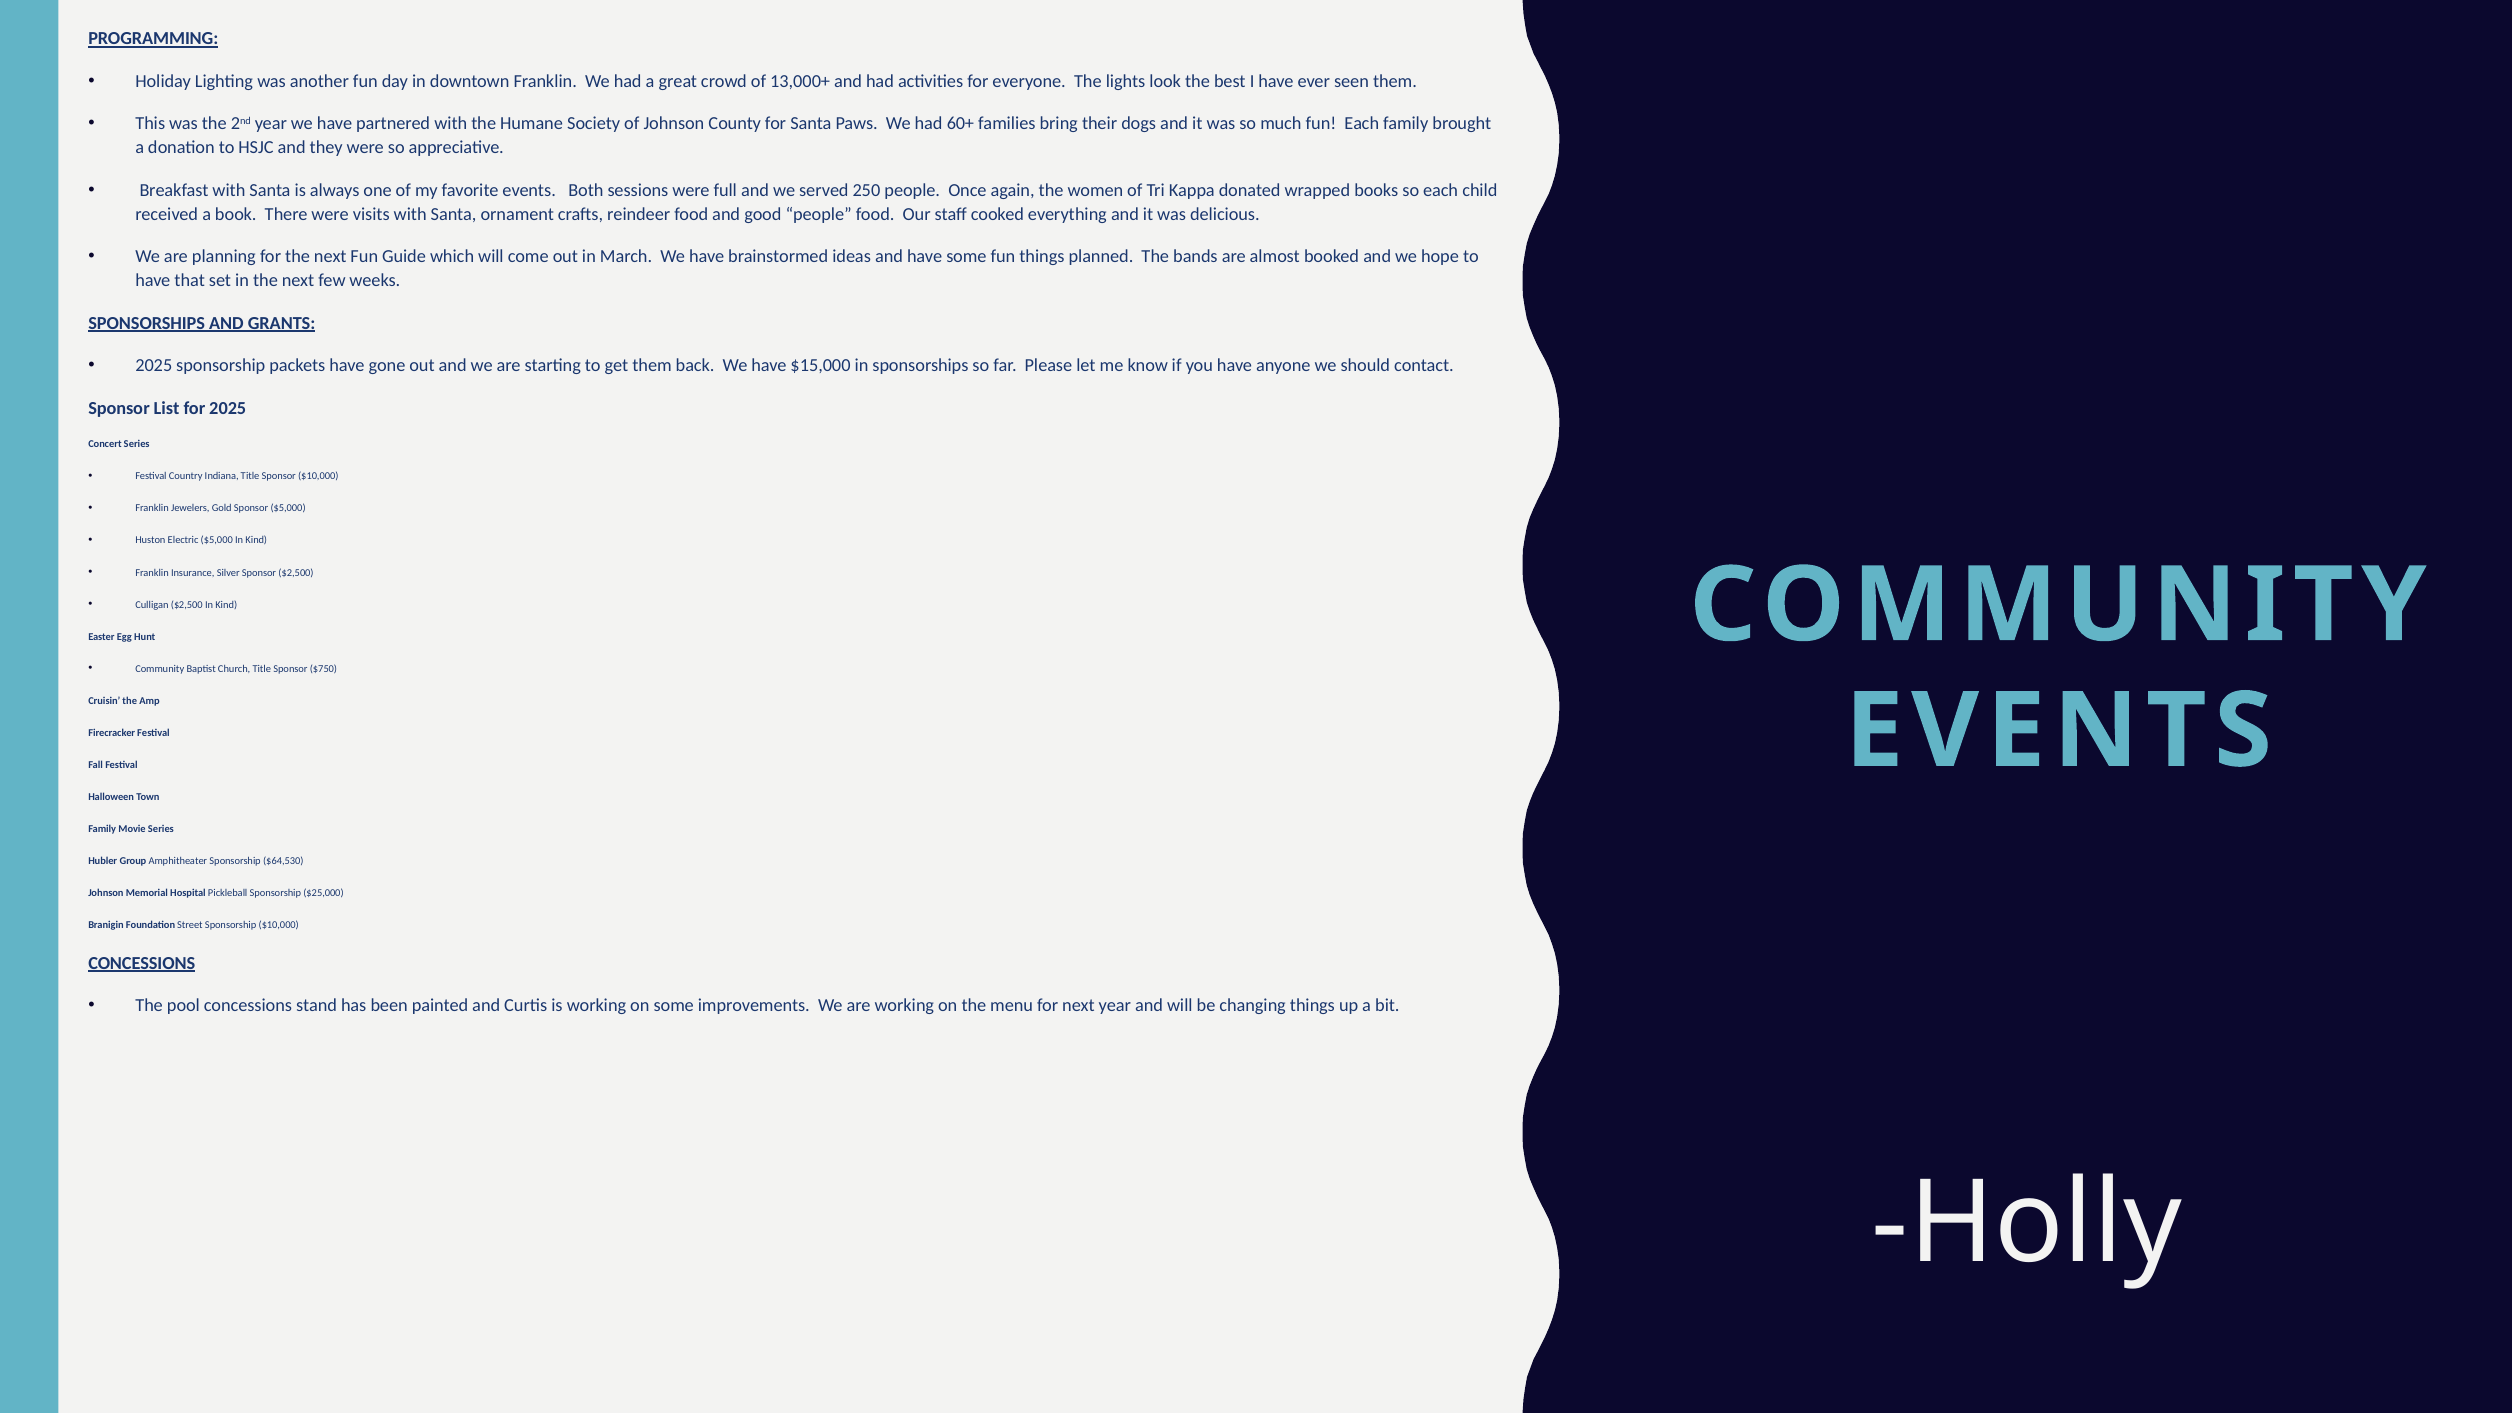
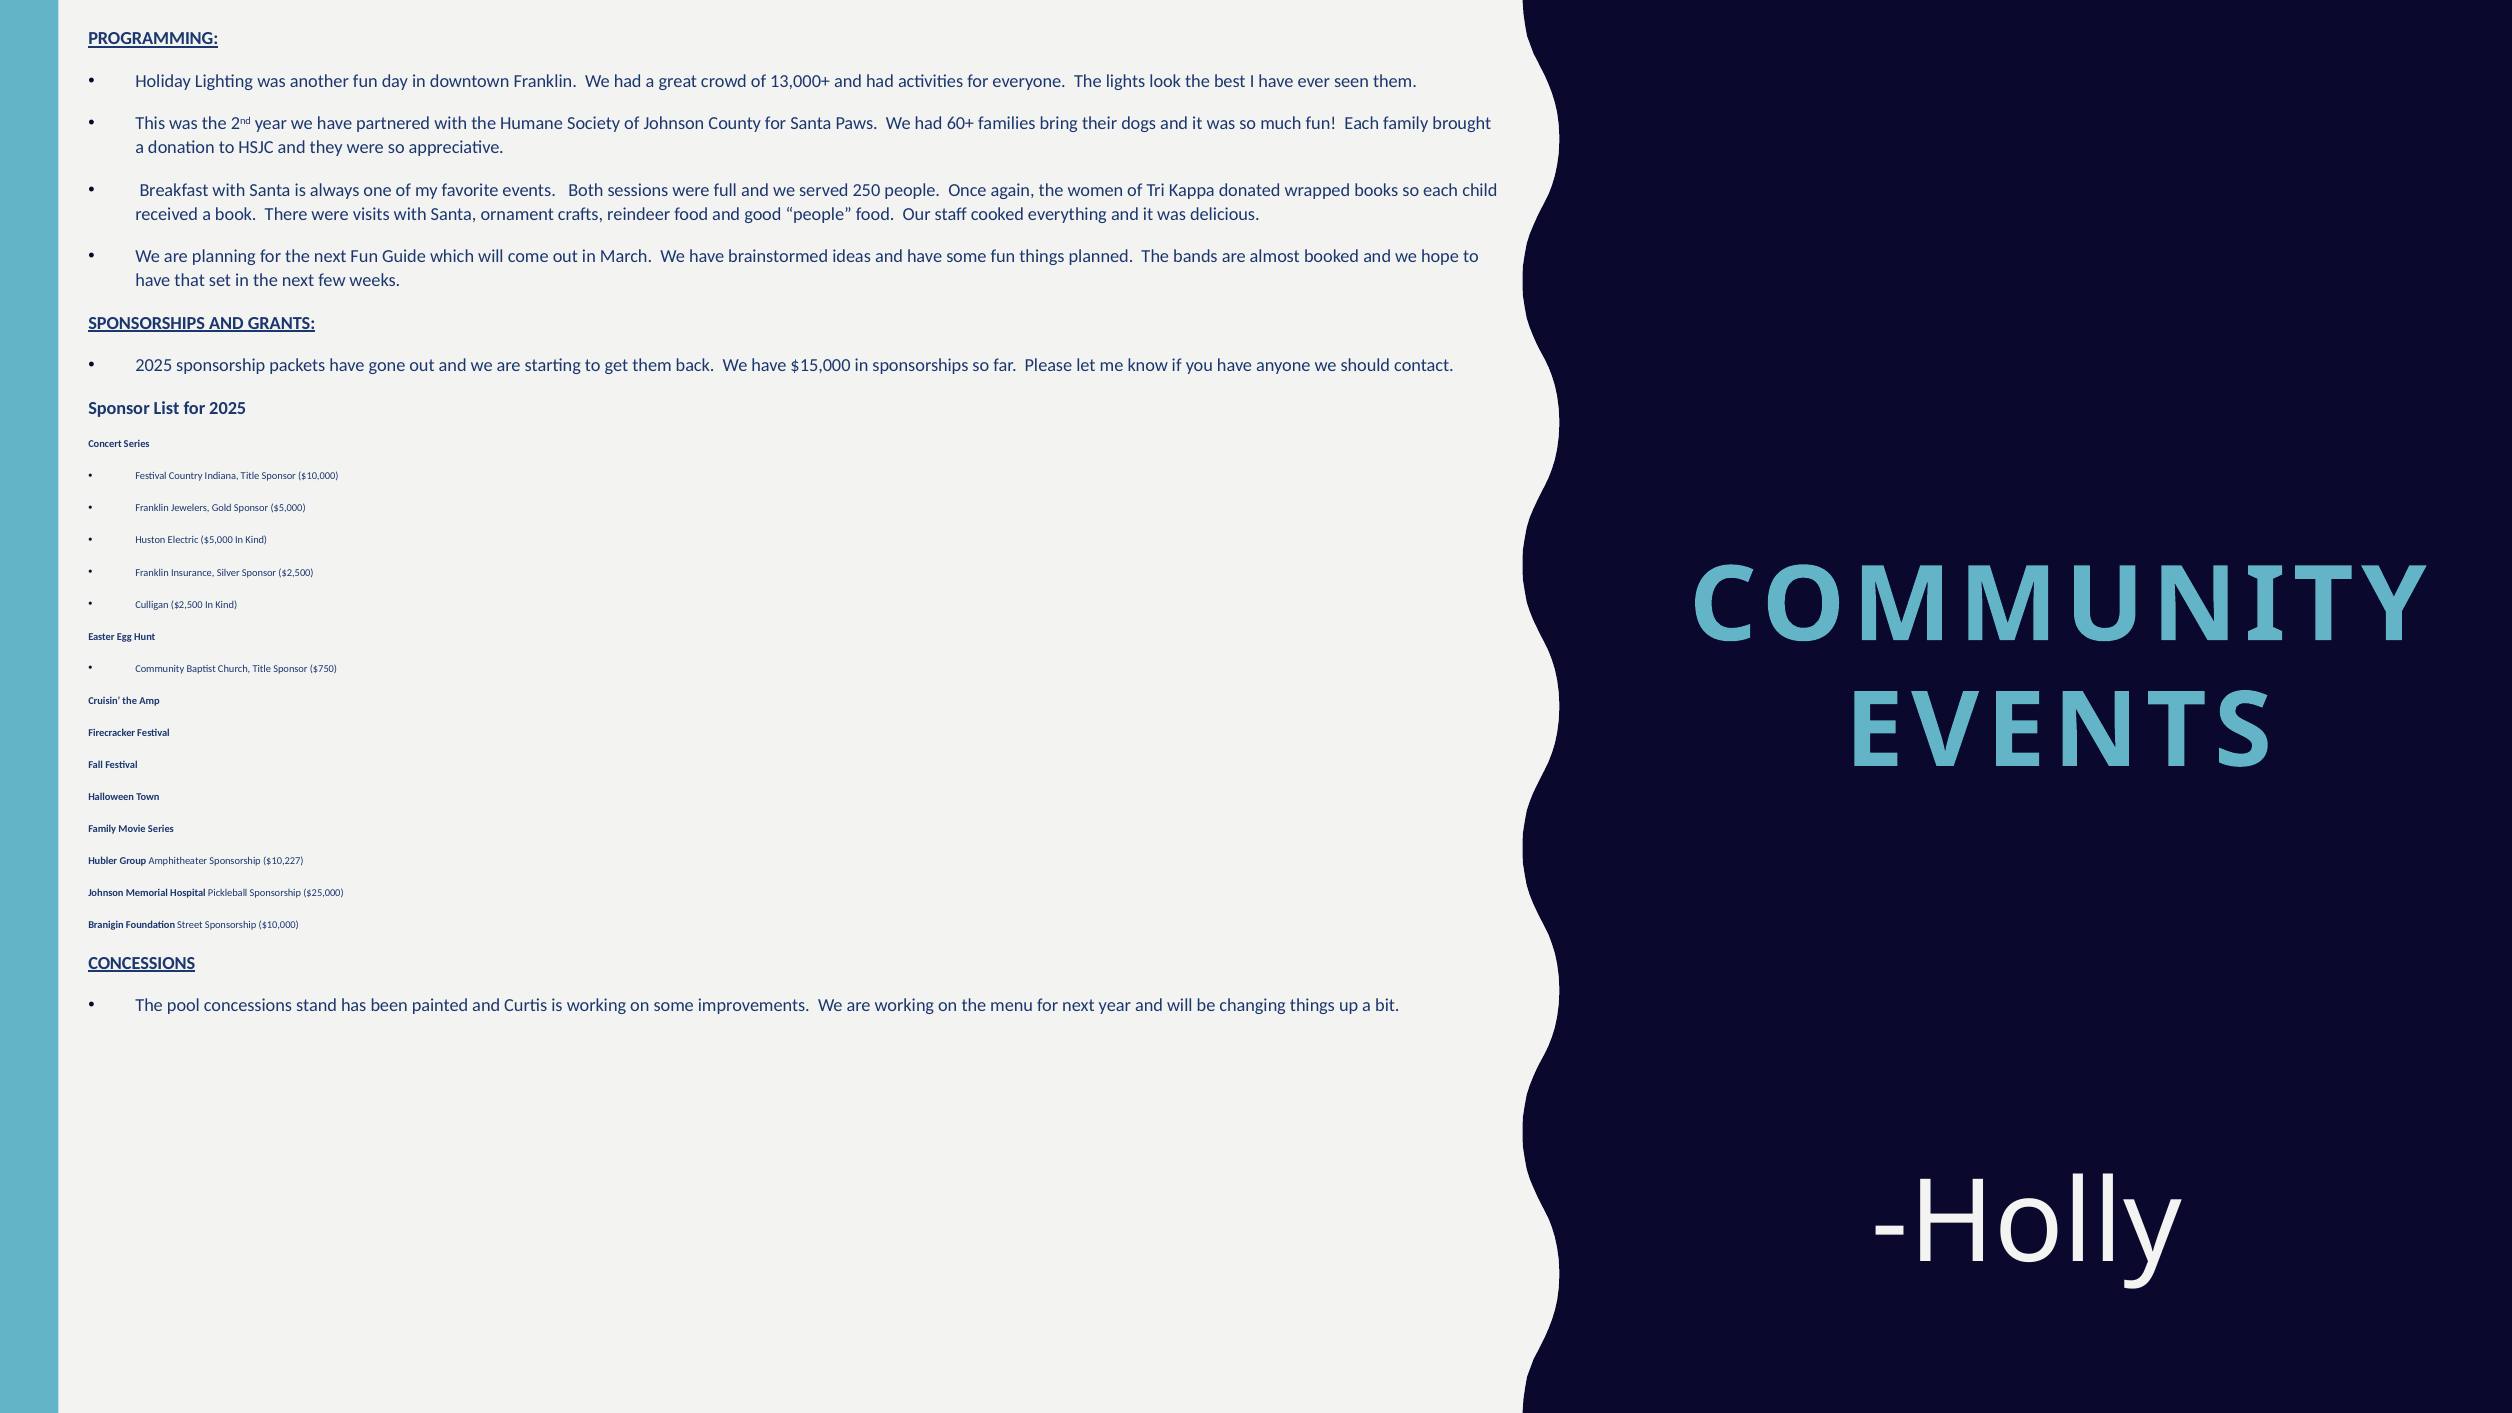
$64,530: $64,530 -> $10,227 (283, 861)
